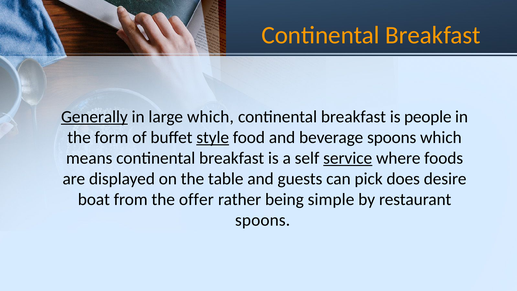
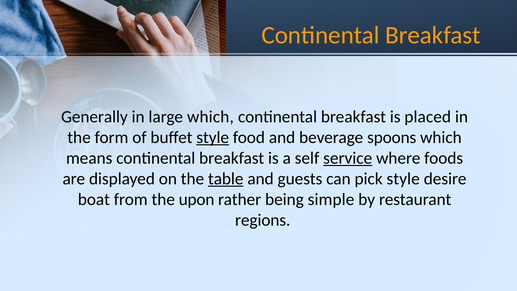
Generally underline: present -> none (94, 117)
people: people -> placed (428, 117)
table underline: none -> present (226, 179)
pick does: does -> style (403, 179)
offer: offer -> upon (197, 199)
spoons: spoons -> regions (263, 220)
